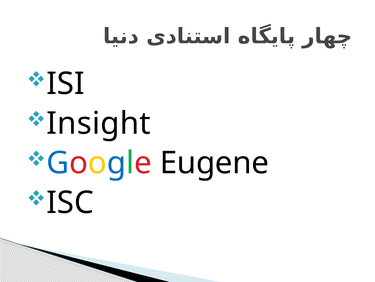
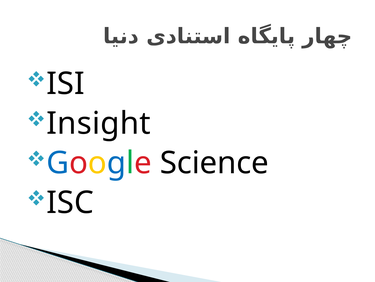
Eugene: Eugene -> Science (214, 163)
